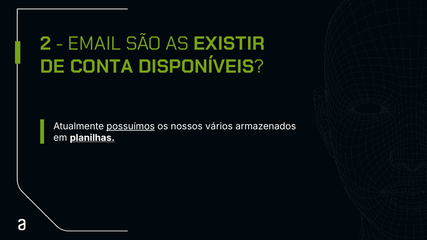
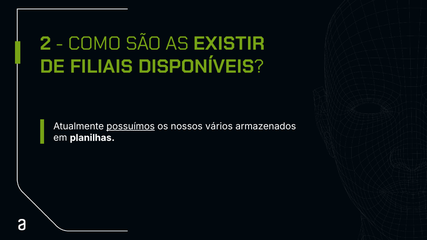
EMAIL: EMAIL -> COMO (95, 44)
CONTA: CONTA -> FILIAIS (102, 66)
planilhas underline: present -> none (92, 138)
